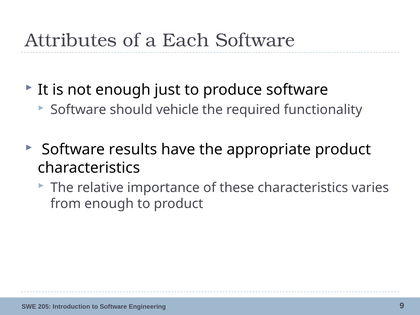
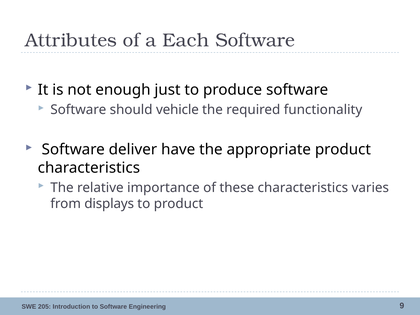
results: results -> deliver (133, 150)
from enough: enough -> displays (109, 204)
